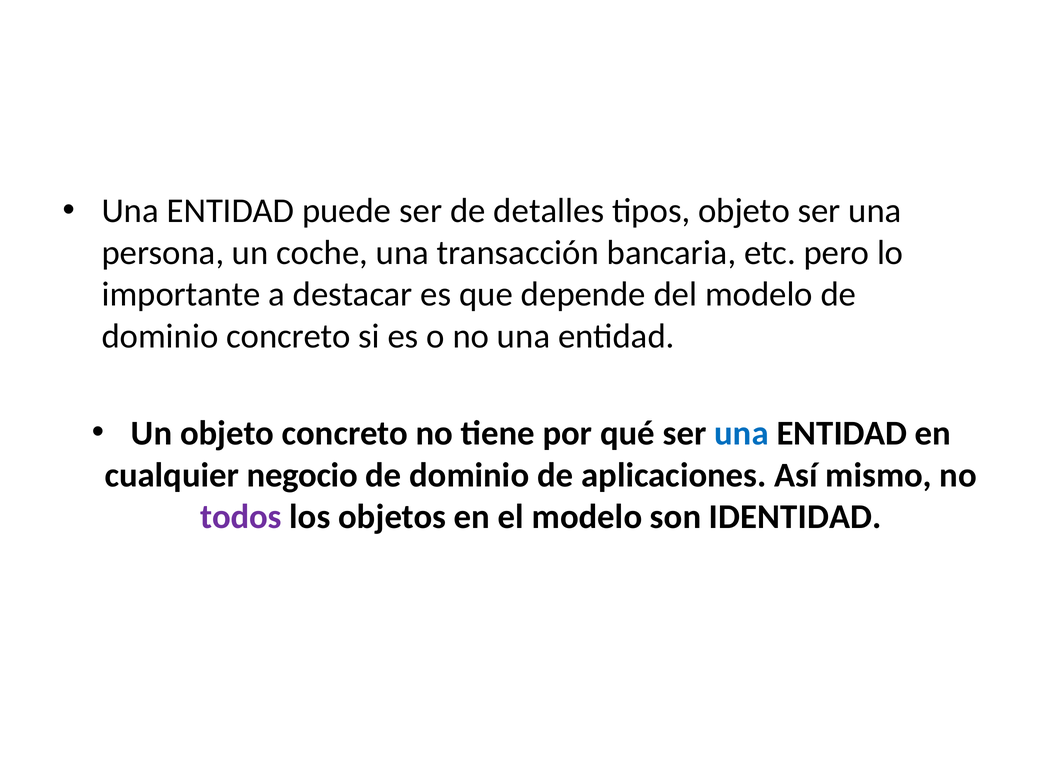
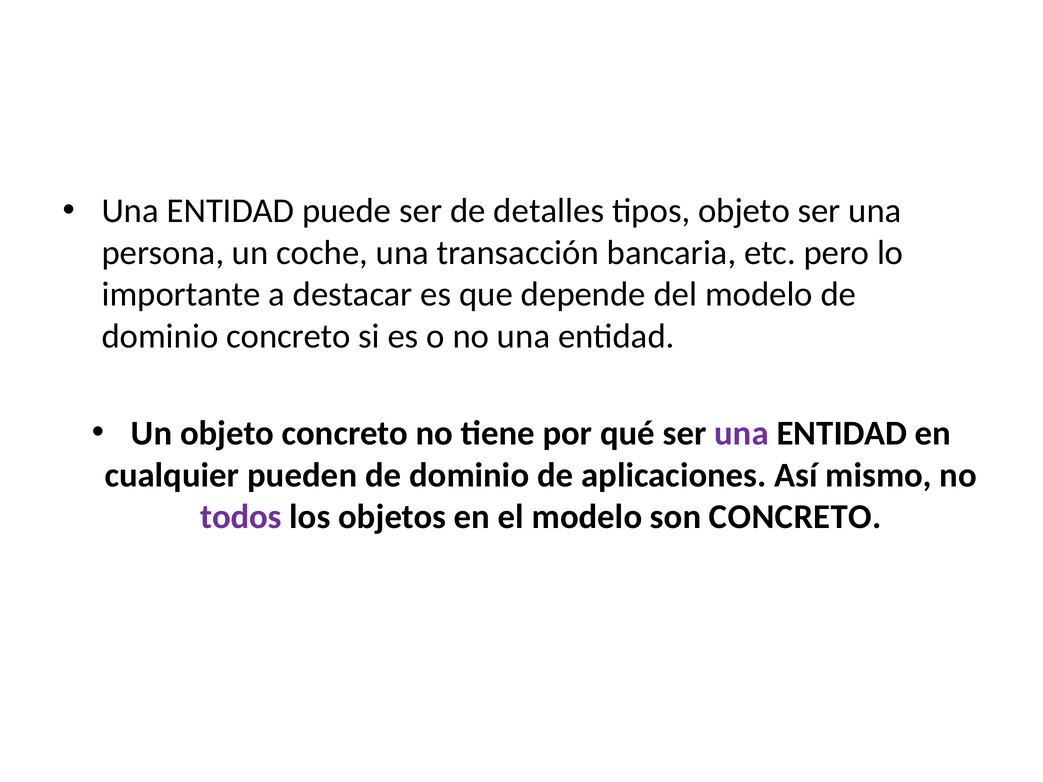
una colour: blue -> purple (742, 434)
negocio: negocio -> pueden (302, 475)
son IDENTIDAD: IDENTIDAD -> CONCRETO (795, 517)
